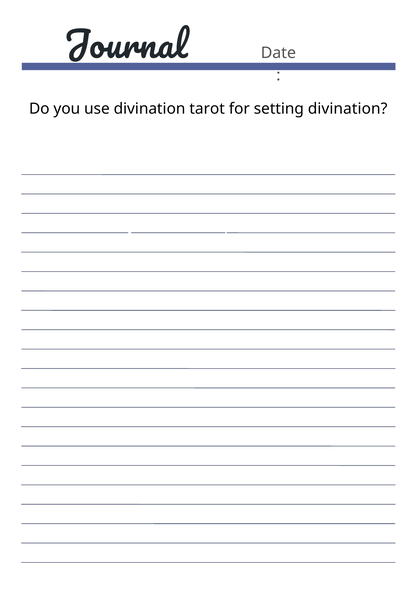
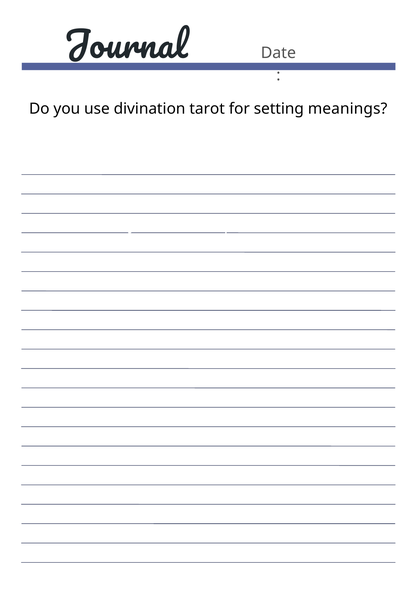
setting divination: divination -> meanings (348, 109)
